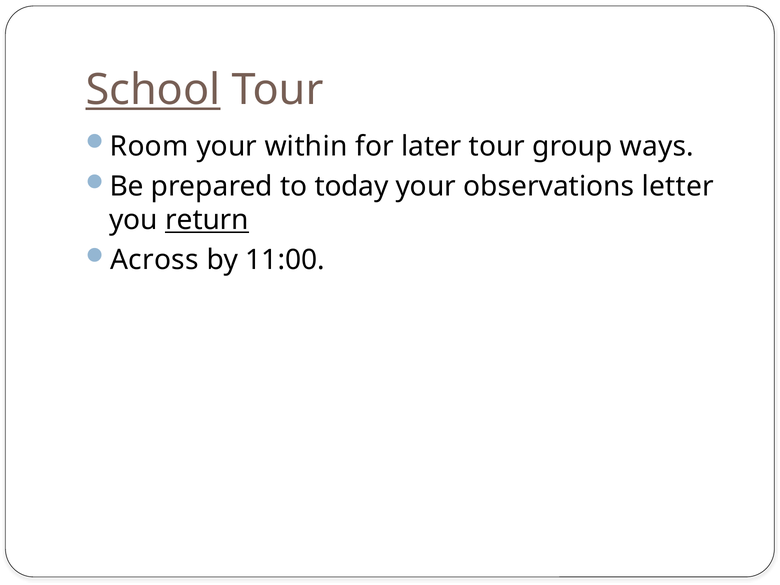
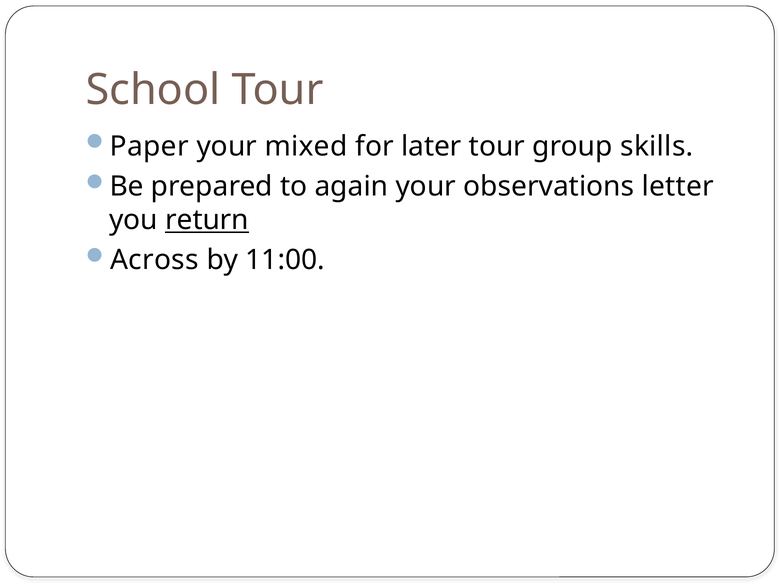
School underline: present -> none (153, 90)
Room: Room -> Paper (149, 146)
within: within -> mixed (306, 146)
ways: ways -> skills (657, 146)
today: today -> again (351, 186)
